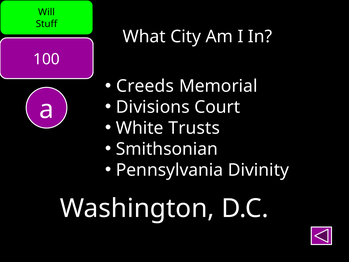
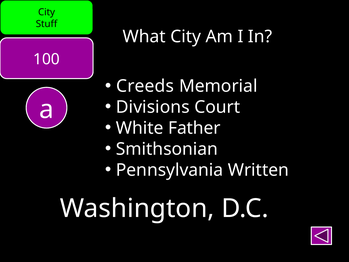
Will: Will -> City (47, 12)
Trusts: Trusts -> Father (194, 128)
Divinity: Divinity -> Written (258, 170)
